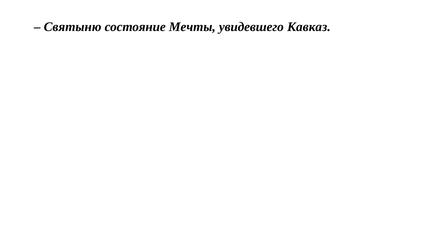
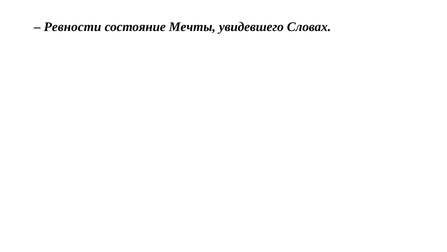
Святыню: Святыню -> Ревности (73, 27)
Кавказ: Кавказ -> Словах (309, 27)
